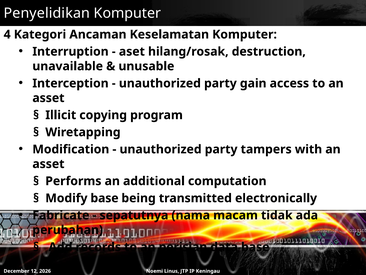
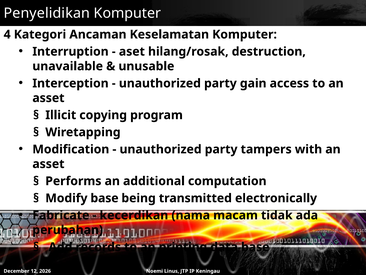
sepatutnya: sepatutnya -> kecerdikan (134, 215)
perisian: perisian -> printing (183, 247)
